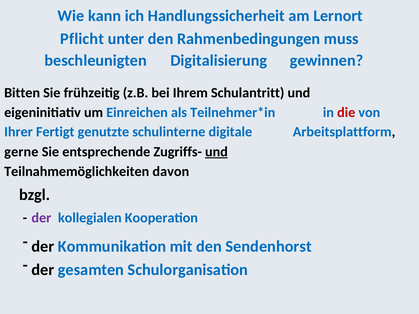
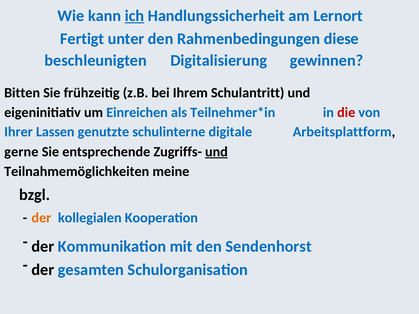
ich underline: none -> present (134, 16)
Pflicht: Pflicht -> Fertigt (82, 39)
muss: muss -> diese (341, 39)
Fertigt: Fertigt -> Lassen (55, 132)
davon: davon -> meine (171, 171)
der colour: purple -> orange (41, 218)
